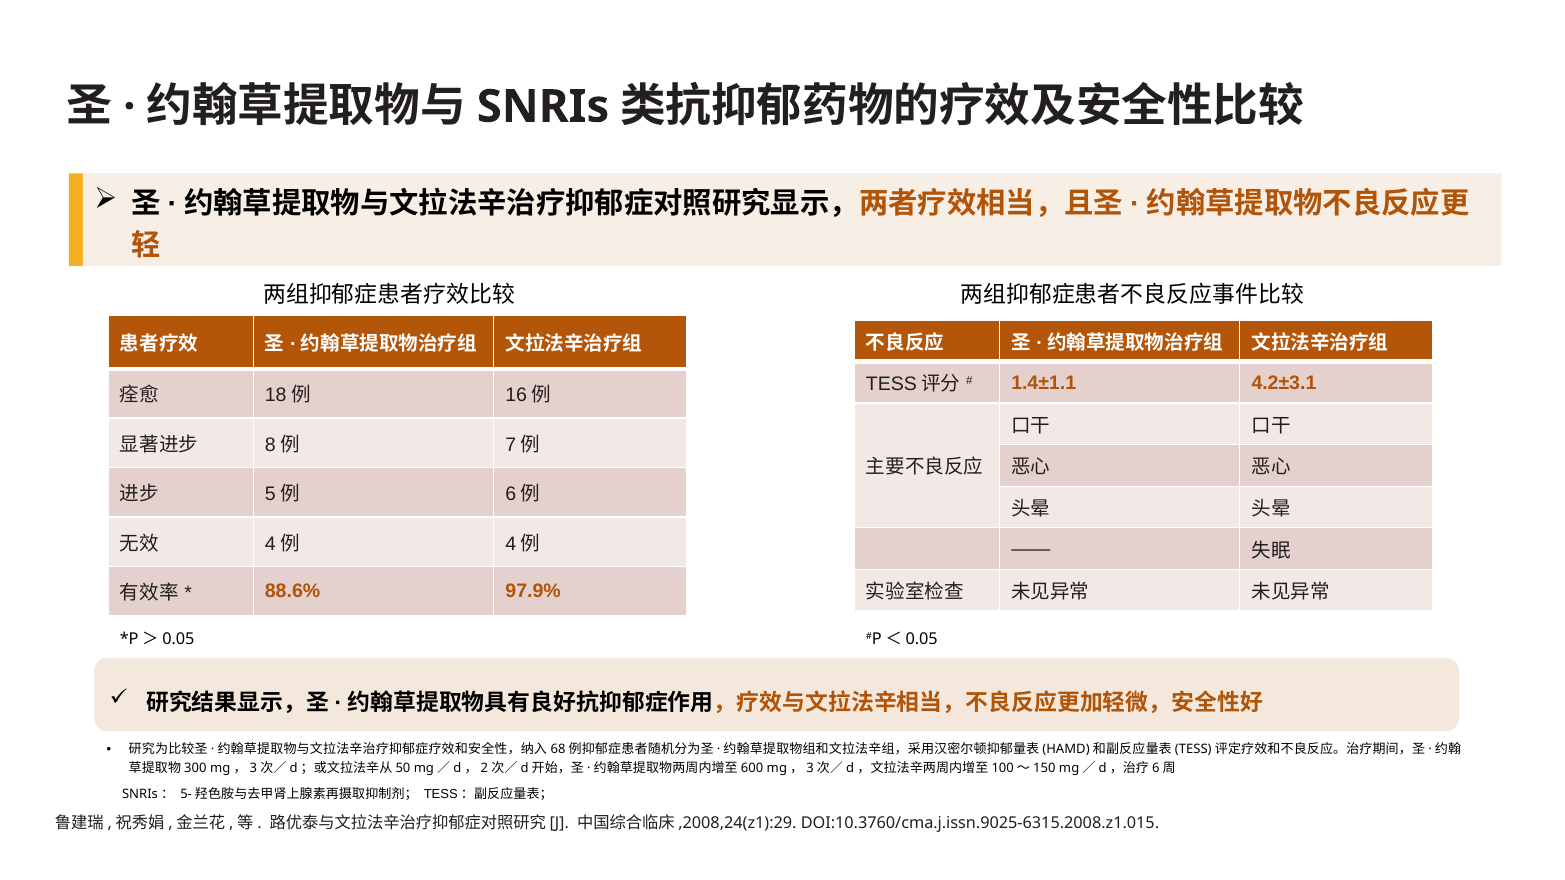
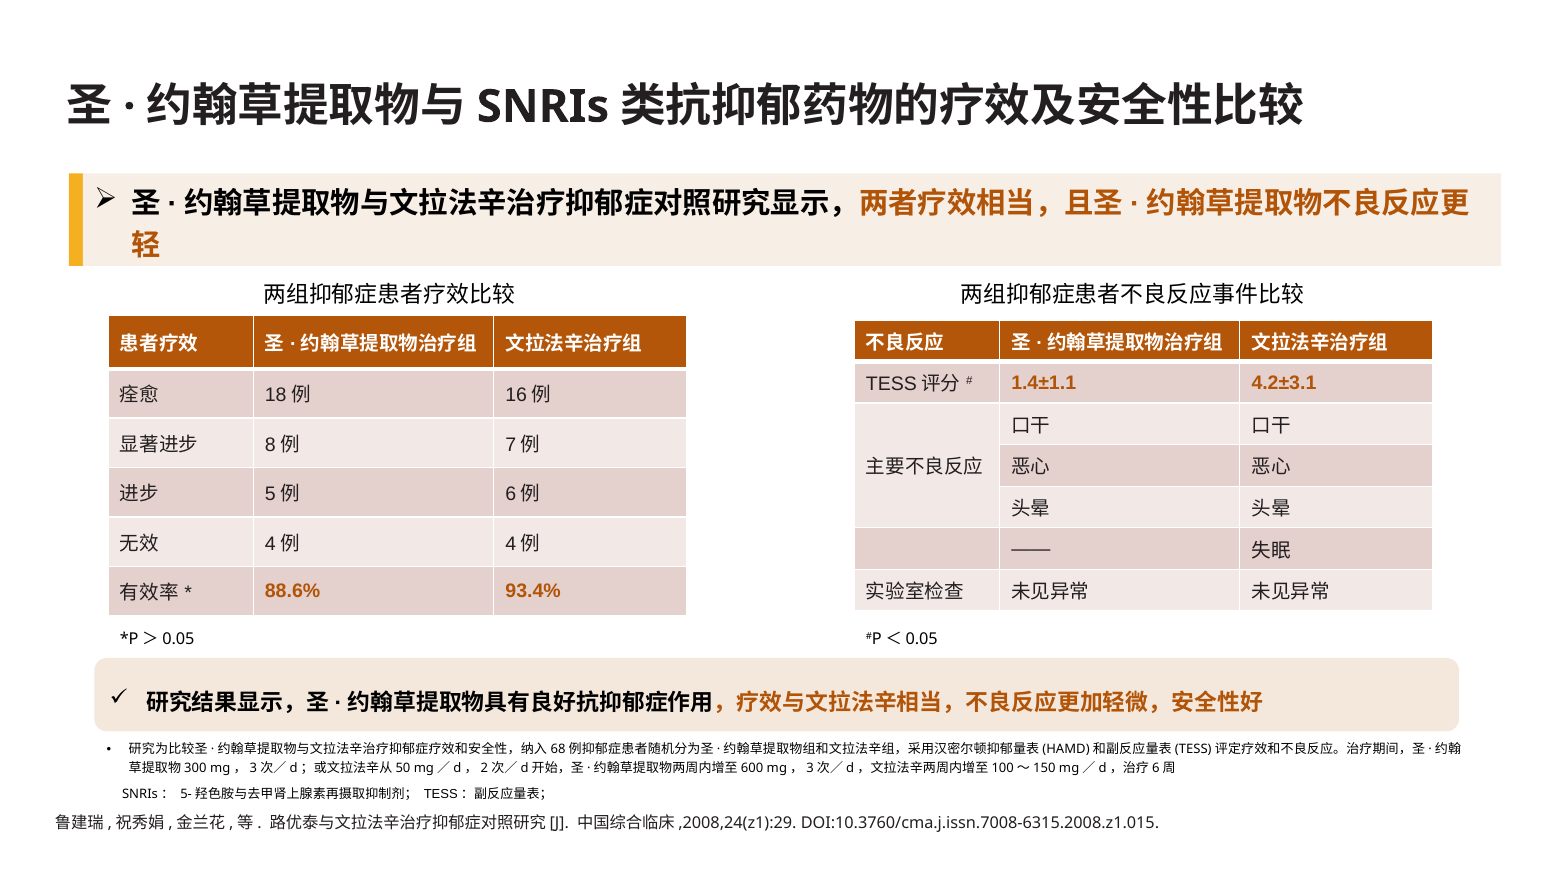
97.9%: 97.9% -> 93.4% (533, 592)
DOI:10.3760/cma.j.issn.9025-6315.2008.z1.015: DOI:10.3760/cma.j.issn.9025-6315.2008.z1.015 -> DOI:10.3760/cma.j.issn.7008-6315.2008.z1.015 (980, 823)
